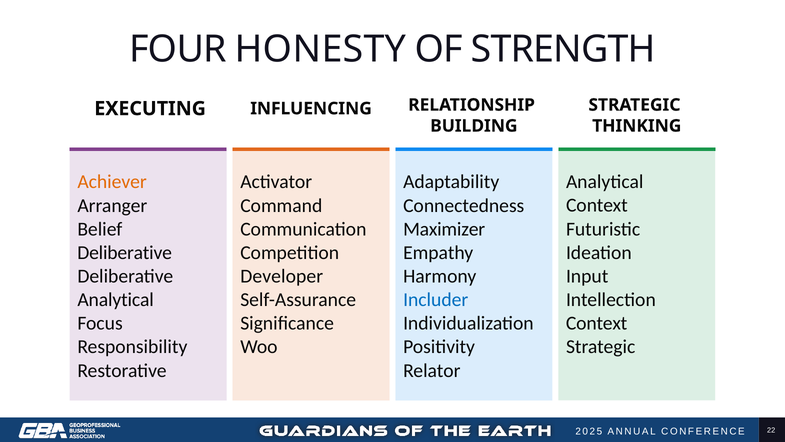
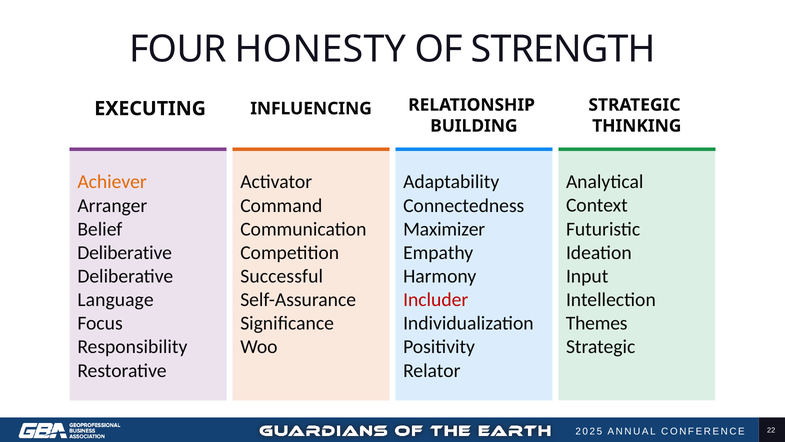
Developer: Developer -> Successful (282, 276)
Analytical: Analytical -> Language (116, 300)
Includer colour: blue -> red (436, 300)
Context: Context -> Themes (597, 323)
